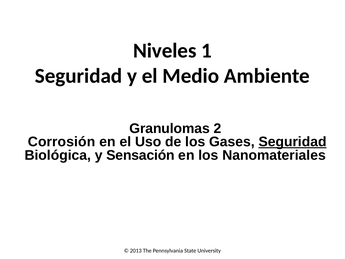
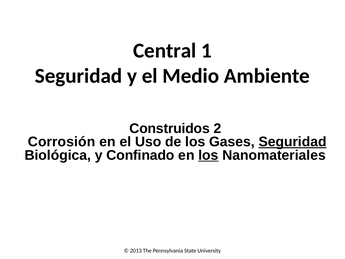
Niveles: Niveles -> Central (165, 51)
Granulomas: Granulomas -> Construidos (170, 128)
Sensación: Sensación -> Confinado (140, 155)
los underline: none -> present (208, 155)
